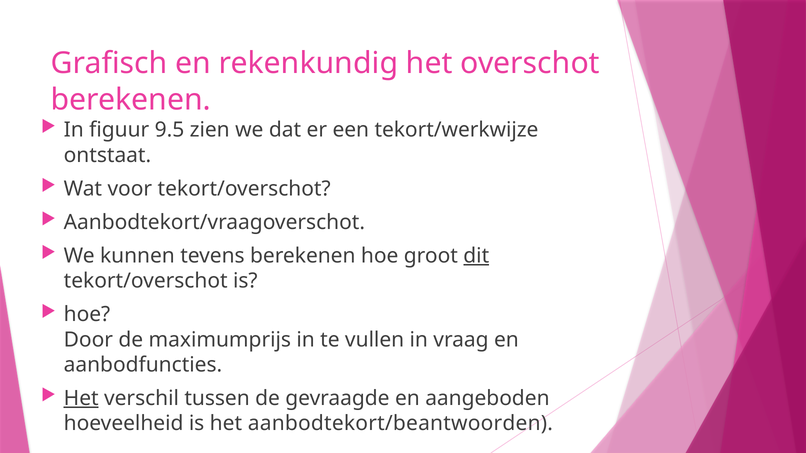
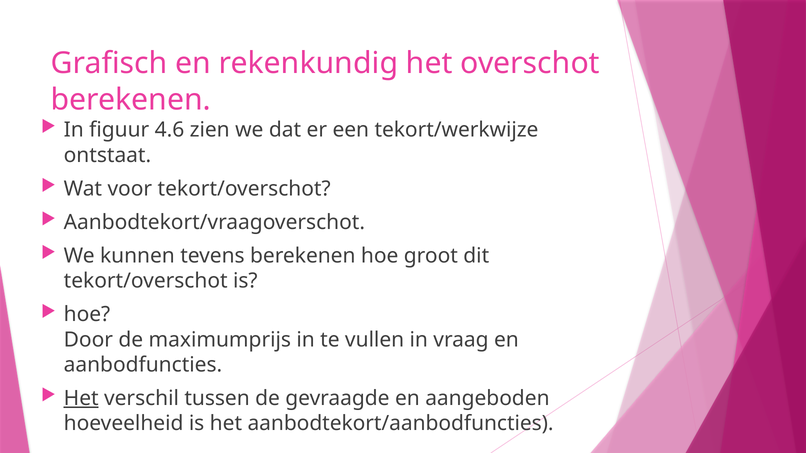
9.5: 9.5 -> 4.6 (170, 130)
dit underline: present -> none (476, 256)
aanbodtekort/beantwoorden: aanbodtekort/beantwoorden -> aanbodtekort/aanbodfuncties (401, 424)
